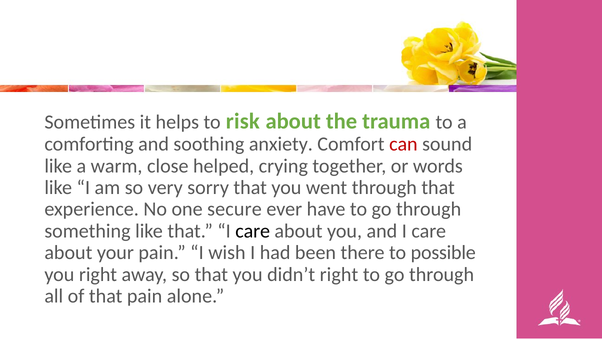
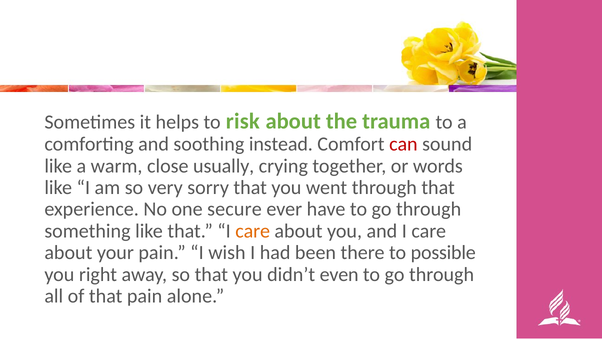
anxiety: anxiety -> instead (281, 144)
helped: helped -> usually (224, 166)
care colour: black -> orange (253, 231)
didn’t right: right -> even (339, 274)
